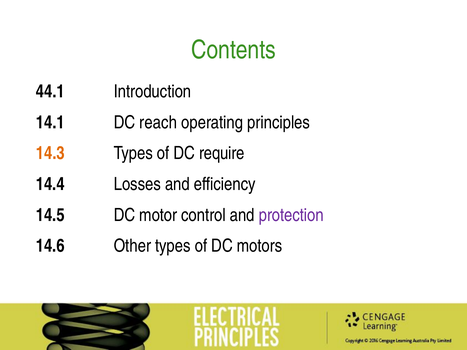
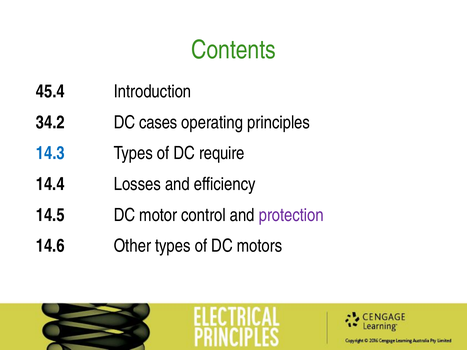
44.1: 44.1 -> 45.4 (50, 92)
14.1: 14.1 -> 34.2 (50, 123)
reach: reach -> cases (158, 123)
14.3 colour: orange -> blue (50, 153)
